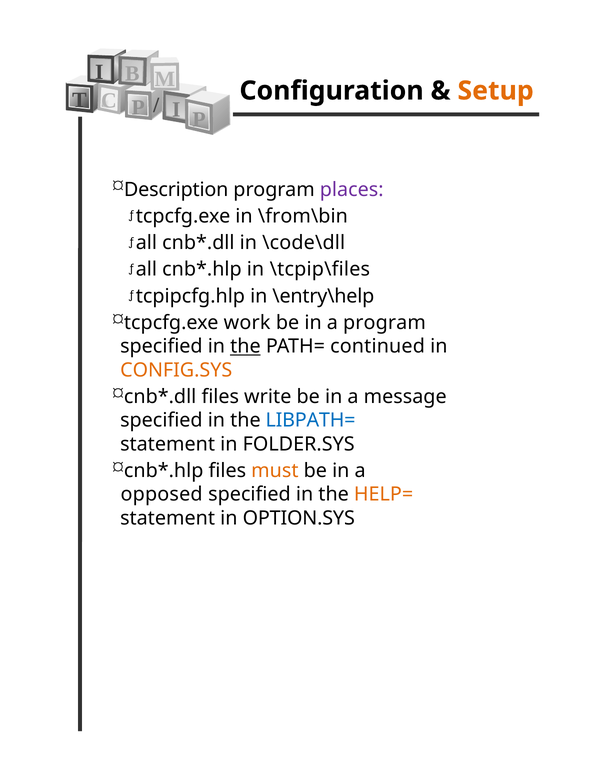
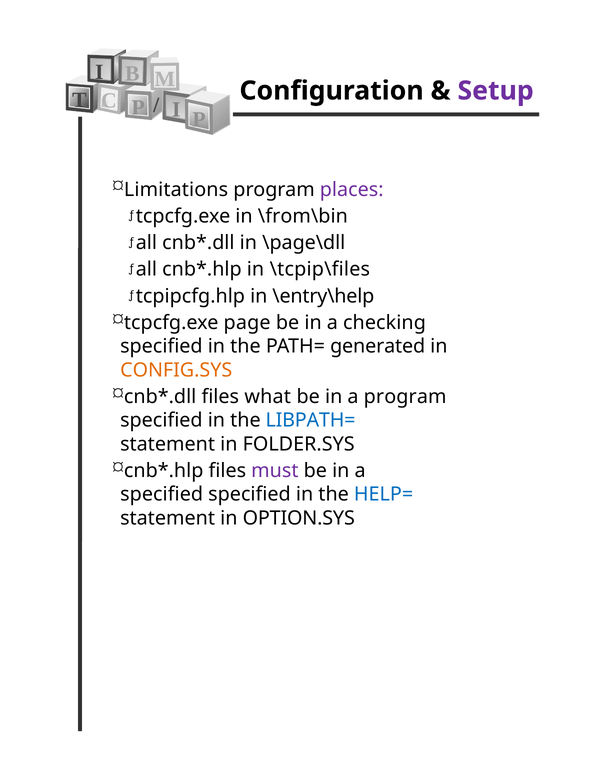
Setup colour: orange -> purple (496, 91)
Description: Description -> Limitations (176, 190)
\code\dll: \code\dll -> \page\dll (304, 243)
work: work -> page (247, 323)
a program: program -> checking (384, 323)
the underline: present -> none (245, 347)
continued: continued -> generated (378, 347)
write: write -> what (268, 397)
a message: message -> program (405, 397)
must colour: orange -> purple (275, 471)
opposed: opposed -> specified (162, 495)
HELP= colour: orange -> blue (384, 495)
